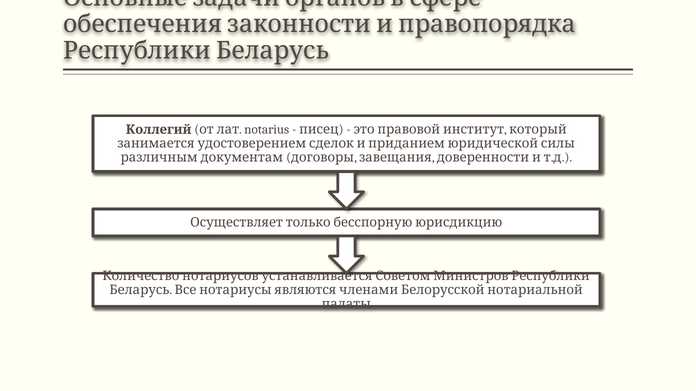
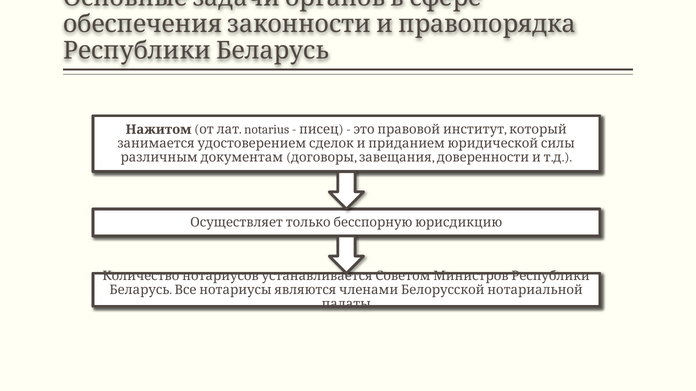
Коллегий: Коллегий -> Нажитом (159, 130)
